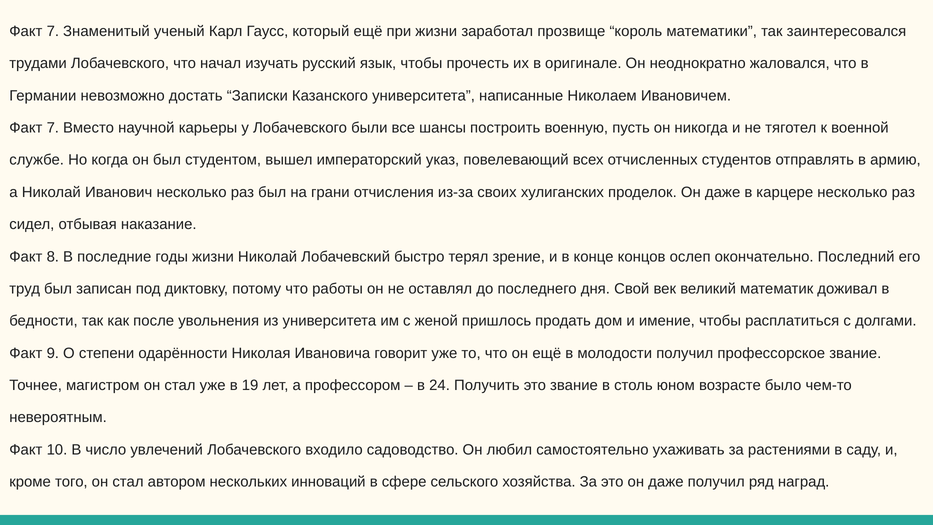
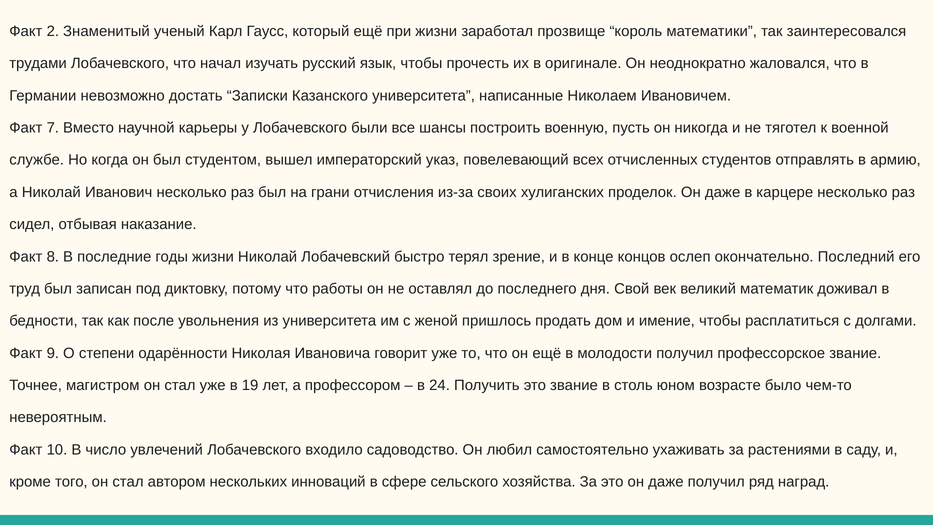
7: 7 -> 2 (53, 31)
